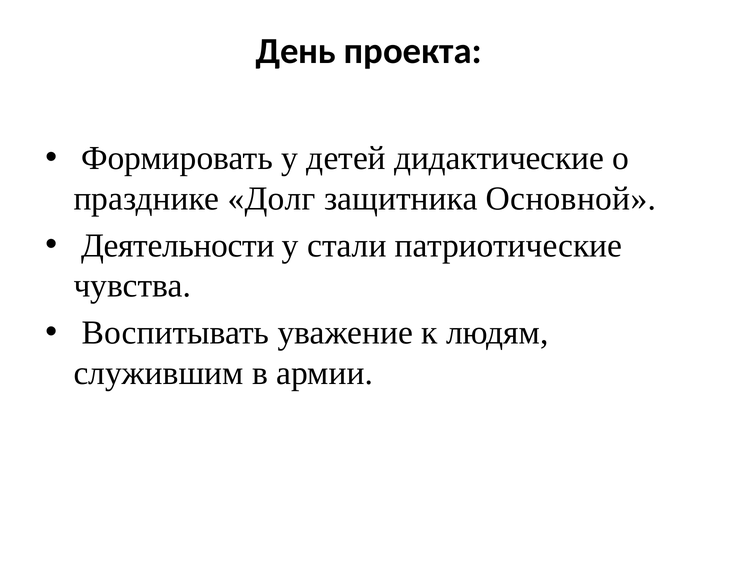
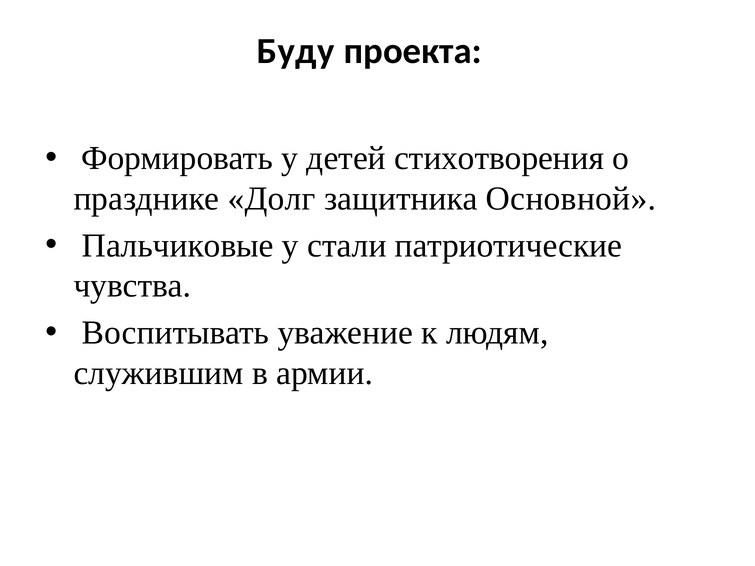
День: День -> Буду (296, 51)
дидактические: дидактические -> стихотворения (499, 158)
Деятельности: Деятельности -> Пальчиковые (178, 246)
